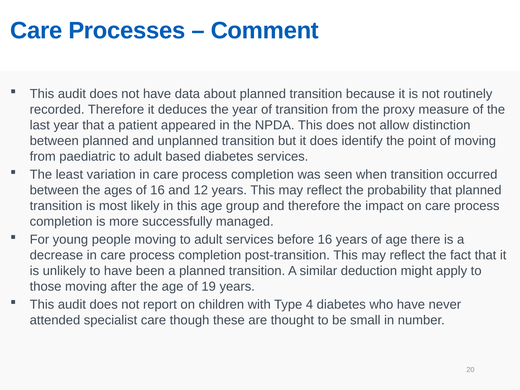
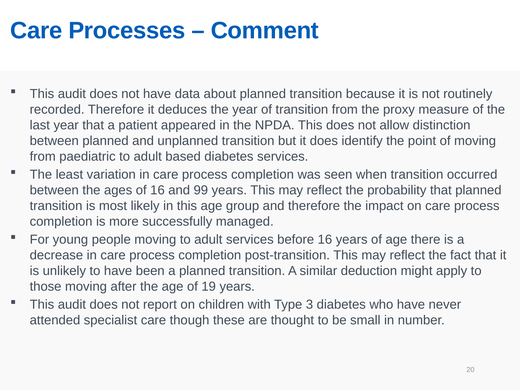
12: 12 -> 99 (201, 190)
4: 4 -> 3 (309, 305)
